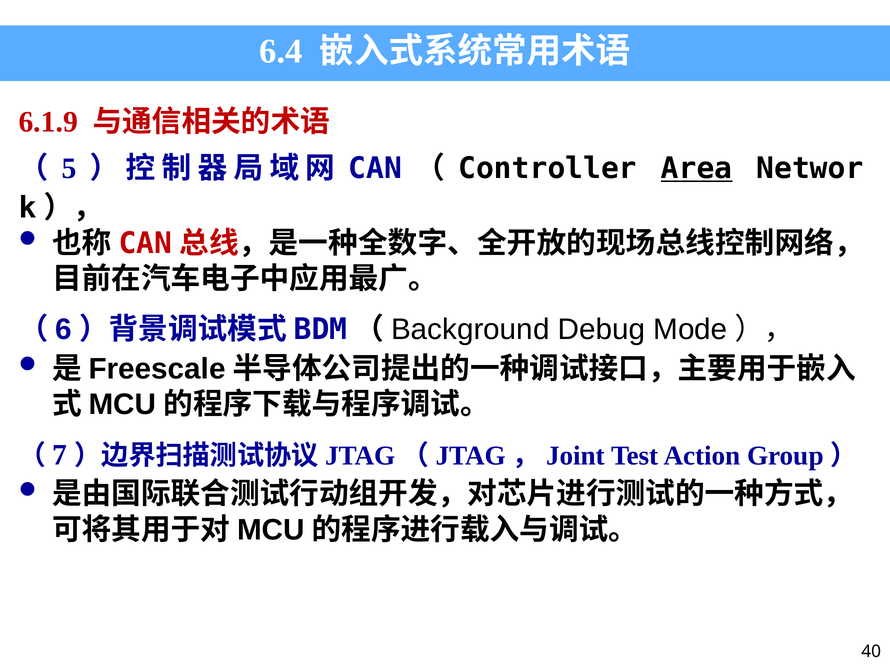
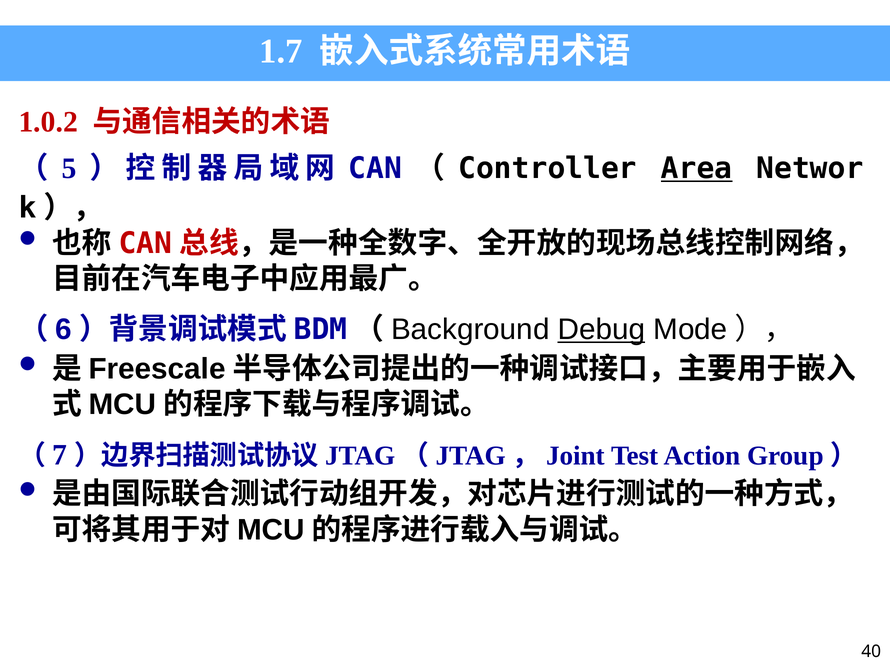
6.4: 6.4 -> 1.7 (281, 51)
6.1.9: 6.1.9 -> 1.0.2 (48, 122)
Debug underline: none -> present (601, 329)
